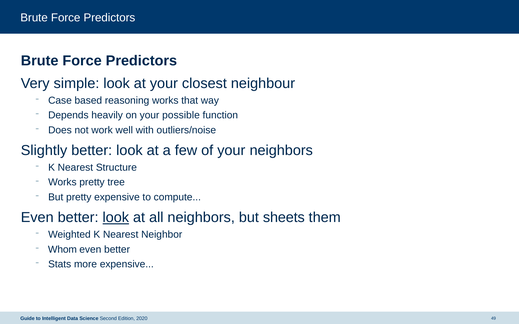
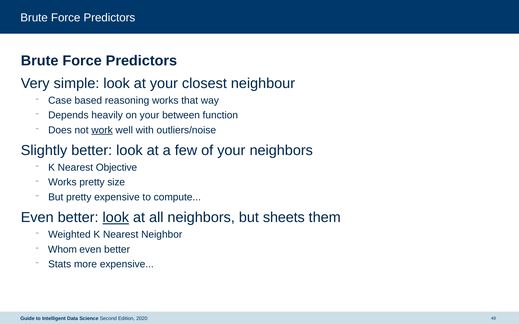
possible: possible -> between (181, 115)
work underline: none -> present (102, 130)
Structure: Structure -> Objective (116, 168)
tree: tree -> size (116, 183)
